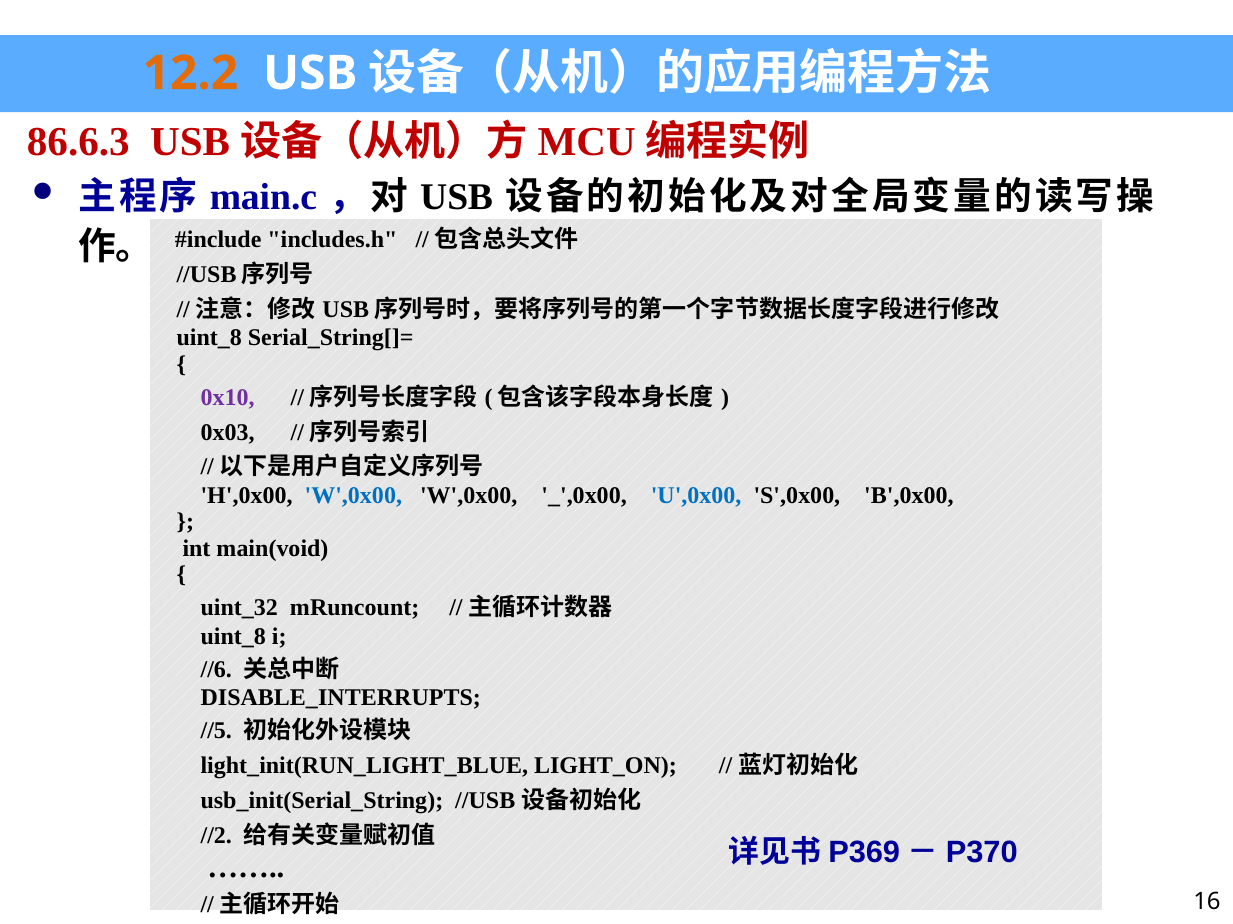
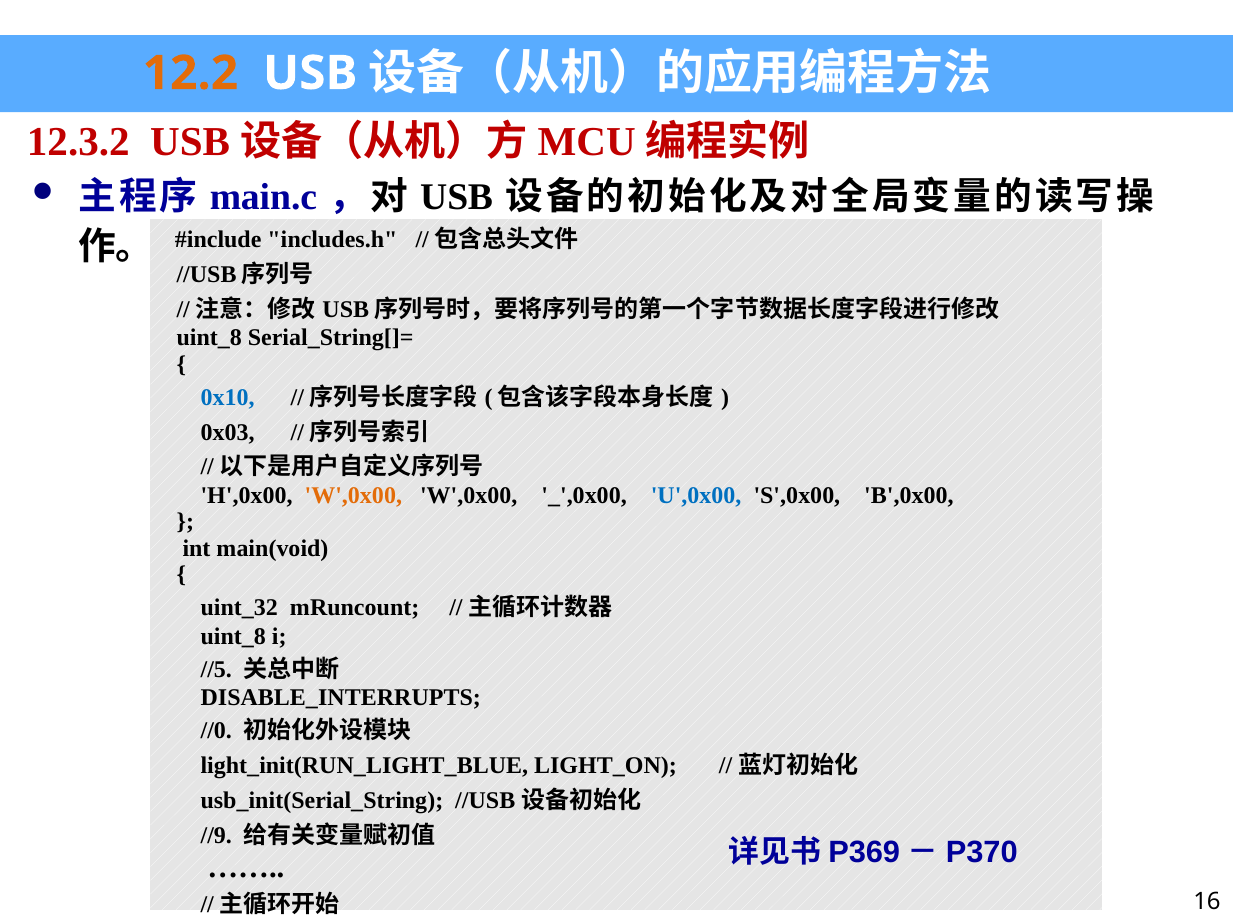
86.6.3: 86.6.3 -> 12.3.2 (78, 142)
0x10 colour: purple -> blue (228, 398)
W',0x00 colour: blue -> orange (353, 496)
//6: //6 -> //5 (216, 670)
//5: //5 -> //0 (216, 731)
//2: //2 -> //9 (216, 836)
